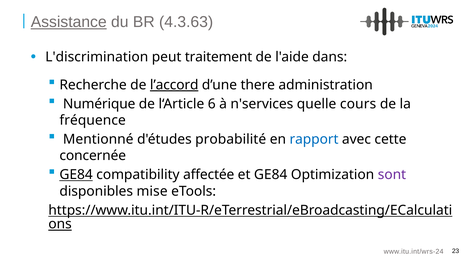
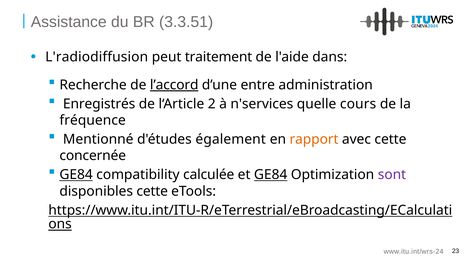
Assistance underline: present -> none (69, 22)
4.3.63: 4.3.63 -> 3.3.51 (186, 22)
L'discrimination: L'discrimination -> L'radiodiffusion (97, 57)
there: there -> entre (258, 85)
Numérique: Numérique -> Enregistrés (99, 104)
6: 6 -> 2 (212, 104)
probabilité: probabilité -> également (231, 139)
rapport colour: blue -> orange (314, 139)
affectée: affectée -> calculée (209, 175)
GE84 underline: none -> present (271, 175)
disponibles mise: mise -> cette (152, 191)
